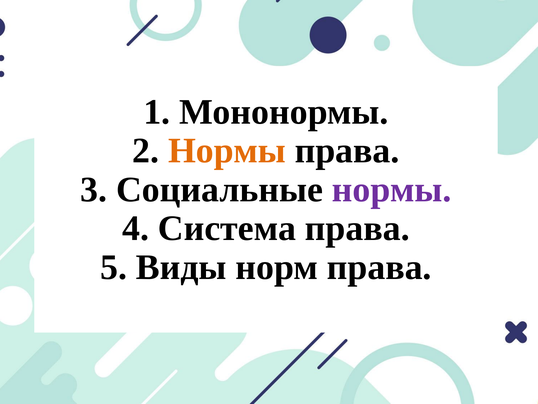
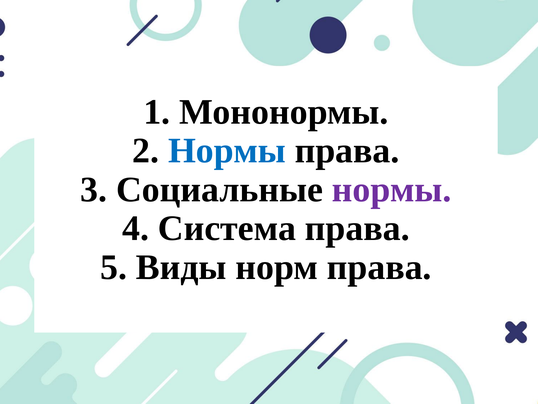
Нормы colour: orange -> blue (227, 151)
